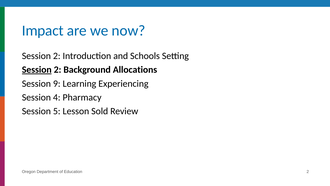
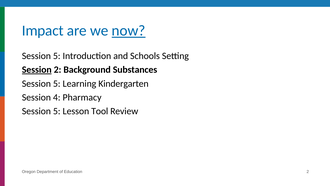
now underline: none -> present (129, 31)
2: 2 -> 5 (57, 56)
Allocations: Allocations -> Substances (135, 70)
9: 9 -> 5 (57, 83)
Experiencing: Experiencing -> Kindergarten (123, 83)
Sold: Sold -> Tool (100, 111)
